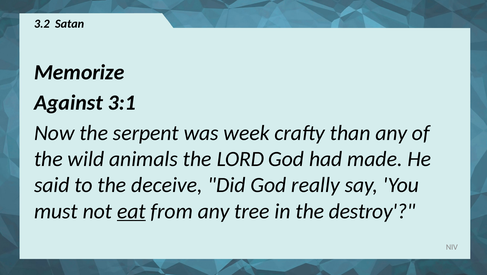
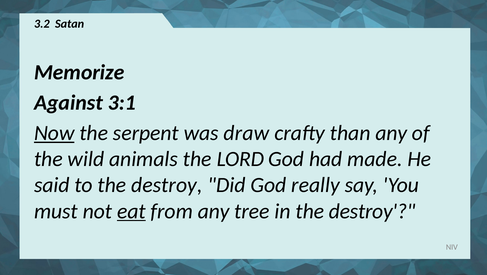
Now underline: none -> present (54, 133)
week: week -> draw (247, 133)
to the deceive: deceive -> destroy (167, 185)
